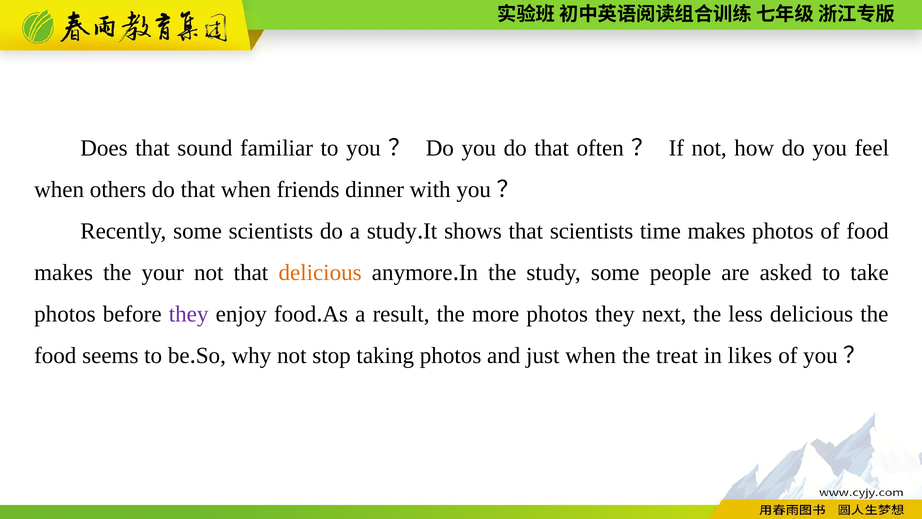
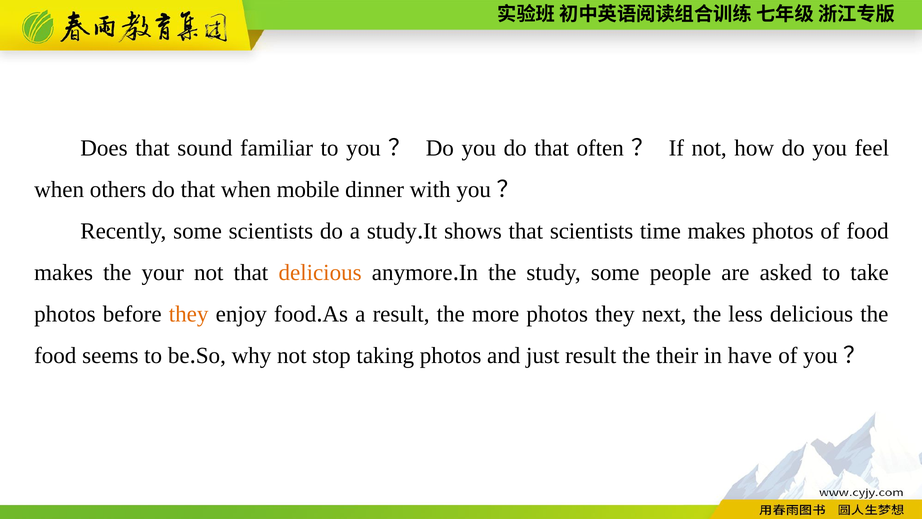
friends: friends -> mobile (308, 190)
they colour: purple -> orange (189, 314)
just when: when -> result (591, 356)
treat: treat -> their (677, 356)
likes: likes -> have (750, 356)
